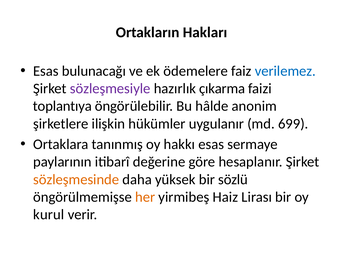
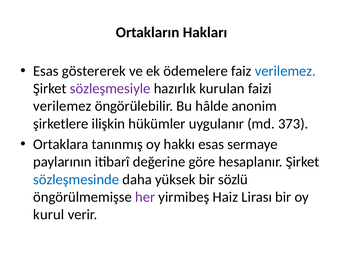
bulunacağı: bulunacağı -> göstererek (94, 71)
çıkarma: çıkarma -> kurulan (222, 89)
toplantıya: toplantıya -> verilemez (62, 106)
699: 699 -> 373 (293, 124)
sözleşmesinde colour: orange -> blue (76, 179)
her colour: orange -> purple (145, 197)
